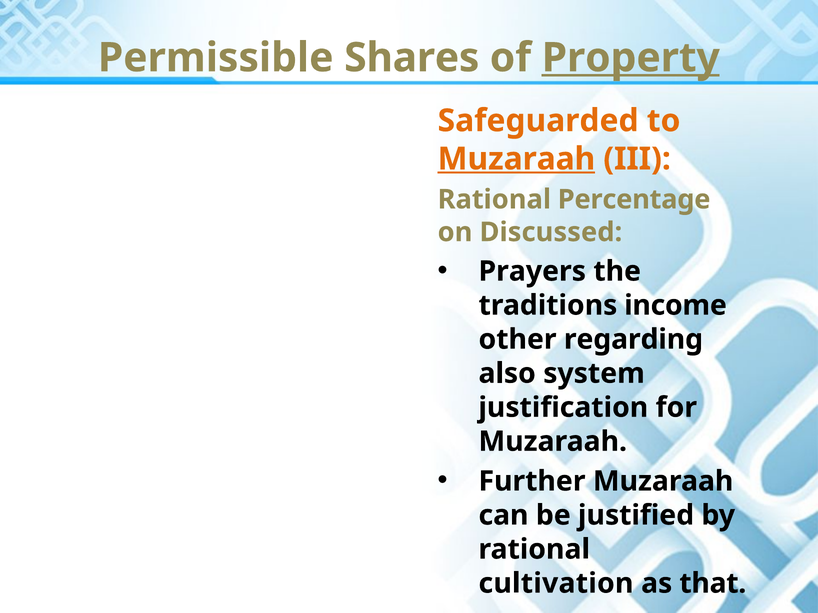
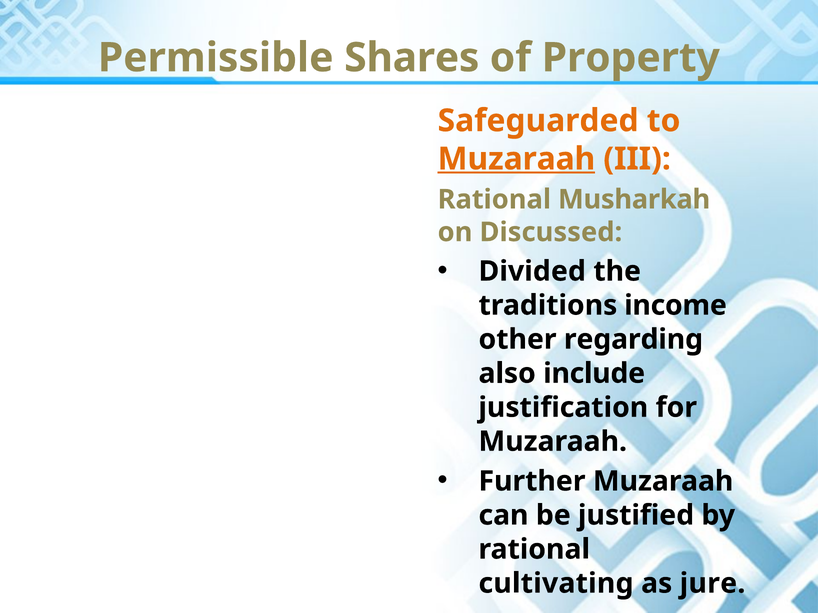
Property underline: present -> none (631, 58)
Percentage: Percentage -> Musharkah (634, 200)
Prayers: Prayers -> Divided (532, 271)
system: system -> include (594, 374)
cultivation: cultivation -> cultivating (556, 584)
that: that -> jure (713, 584)
